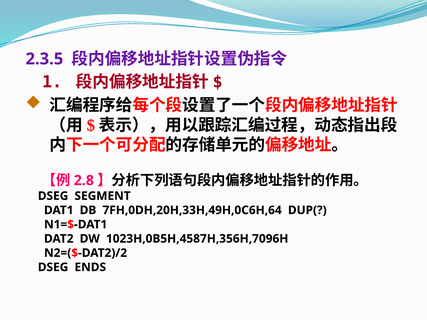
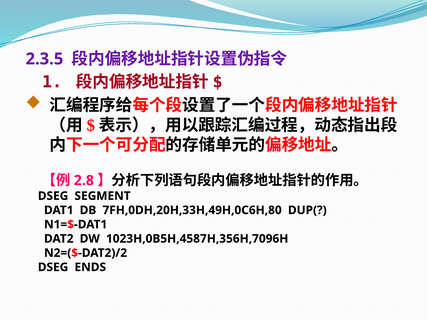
7FH,0DH,20H,33H,49H,0C6H,64: 7FH,0DH,20H,33H,49H,0C6H,64 -> 7FH,0DH,20H,33H,49H,0C6H,80 (192, 210)
